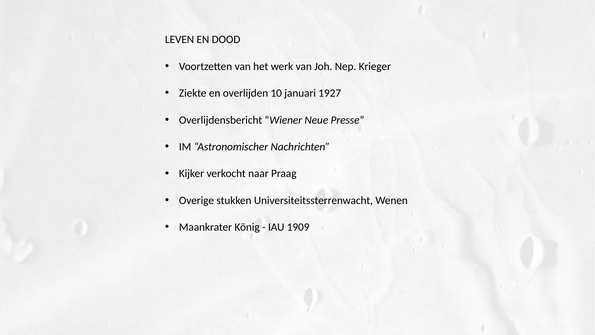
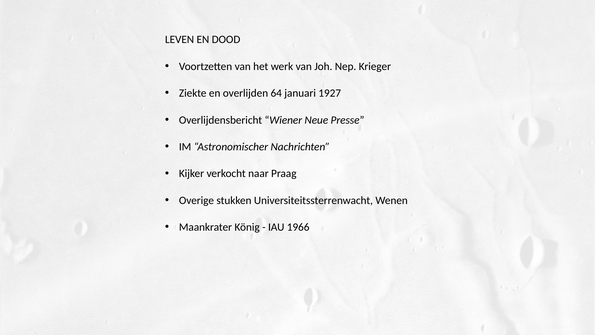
10: 10 -> 64 (276, 93)
1909: 1909 -> 1966 (298, 227)
